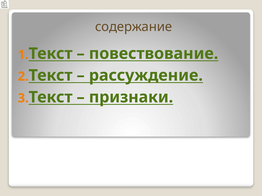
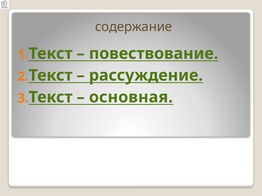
признаки: признаки -> основная (131, 97)
